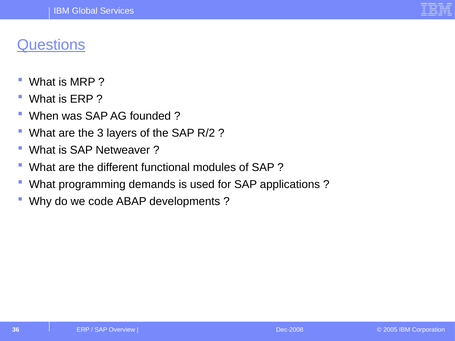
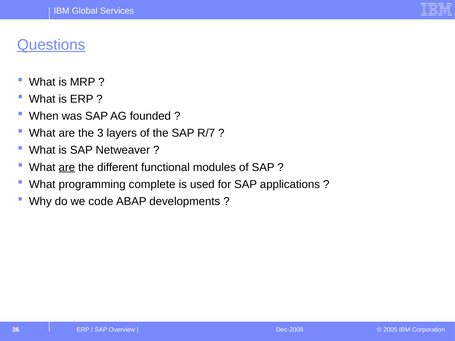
R/2: R/2 -> R/7 (206, 133)
are underline: none -> present (67, 167)
demands: demands -> complete (152, 184)
